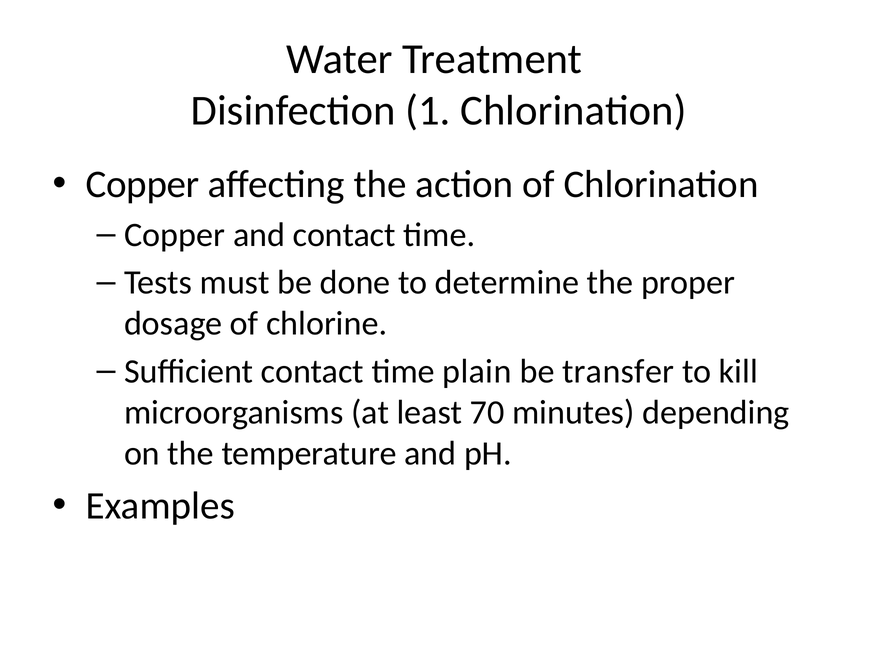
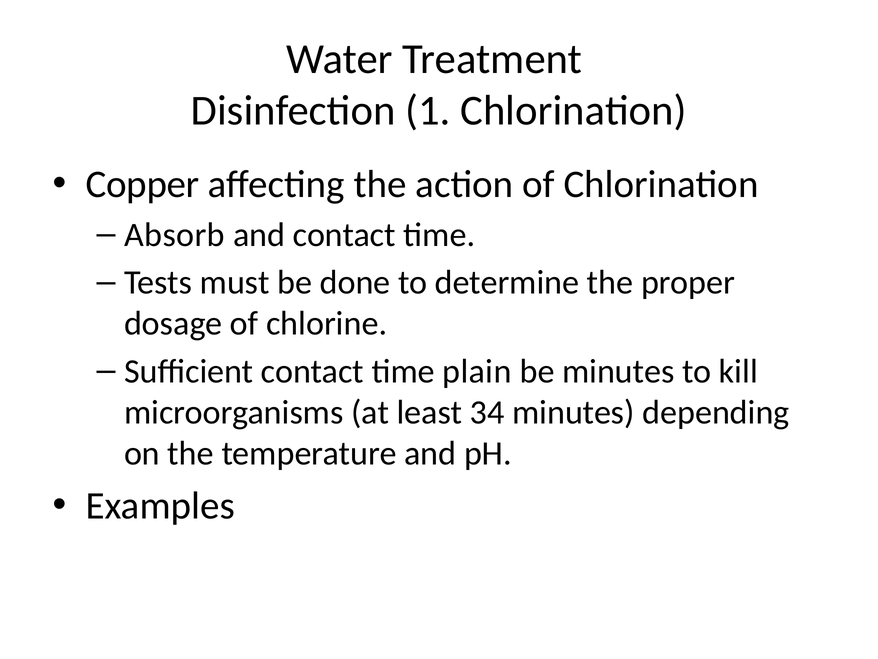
Copper: Copper -> Absorb (174, 235)
be transfer: transfer -> minutes (618, 371)
70: 70 -> 34 (487, 412)
